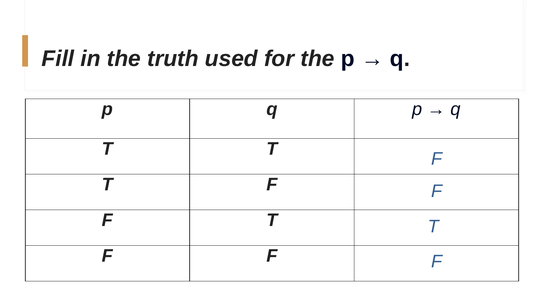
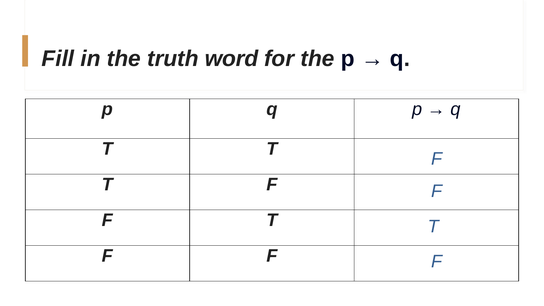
used: used -> word (231, 59)
